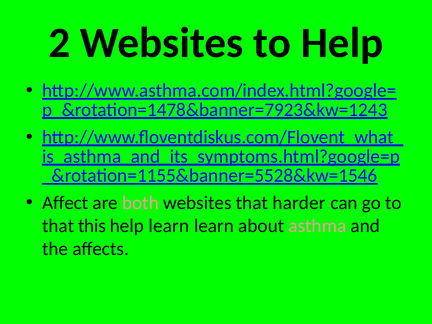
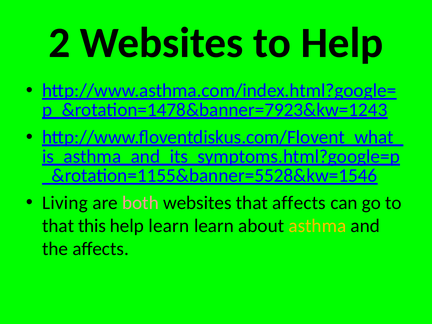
Affect: Affect -> Living (65, 203)
that harder: harder -> affects (299, 203)
asthma colour: pink -> yellow (317, 226)
